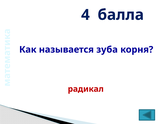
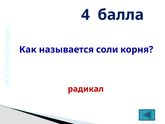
зуба: зуба -> соли (107, 49)
